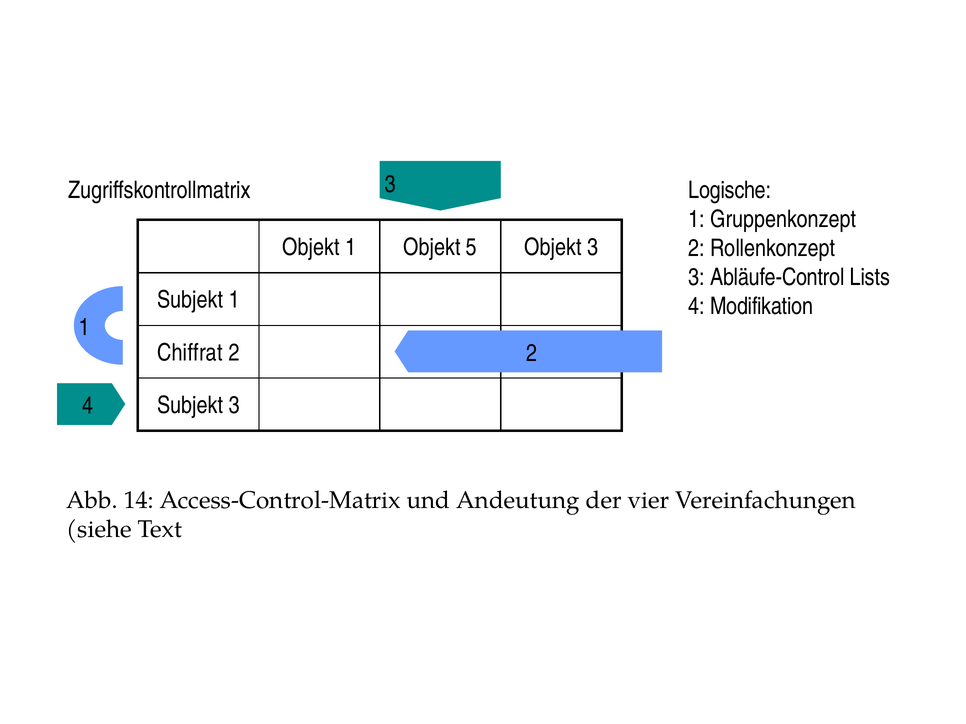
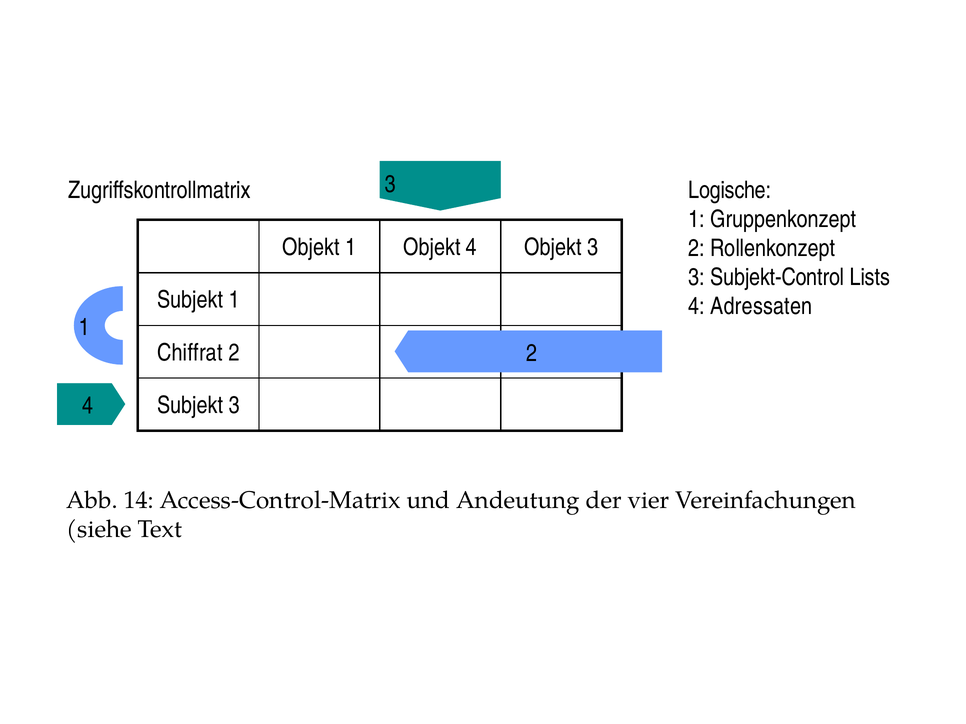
Objekt 5: 5 -> 4 (472, 247)
Abläufe-Control: Abläufe-Control -> Subjekt-Control (777, 278)
Modifikation: Modifikation -> Adressaten (761, 307)
